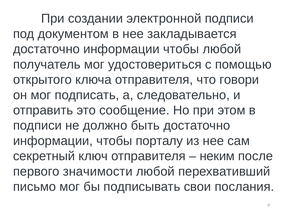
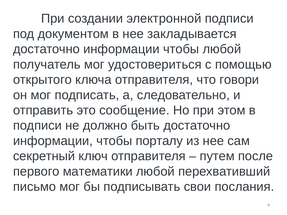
неким: неким -> путем (217, 156)
значимости: значимости -> математики (98, 172)
